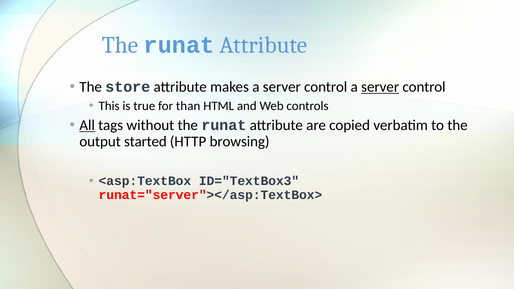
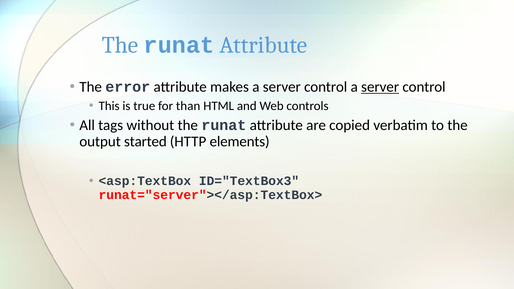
store: store -> error (128, 87)
All underline: present -> none (87, 125)
browsing: browsing -> elements (240, 142)
